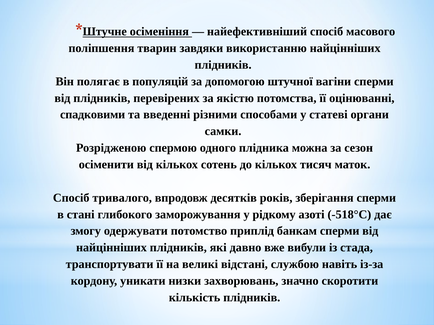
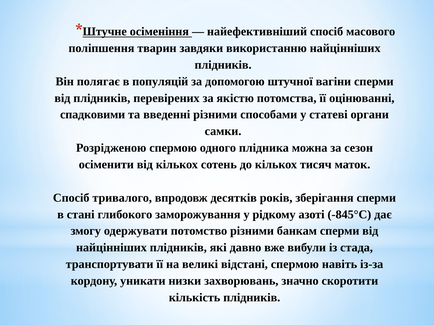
-518°С: -518°С -> -845°С (349, 215)
потомство приплід: приплід -> різними (252, 231)
відстані службою: службою -> спермою (295, 265)
